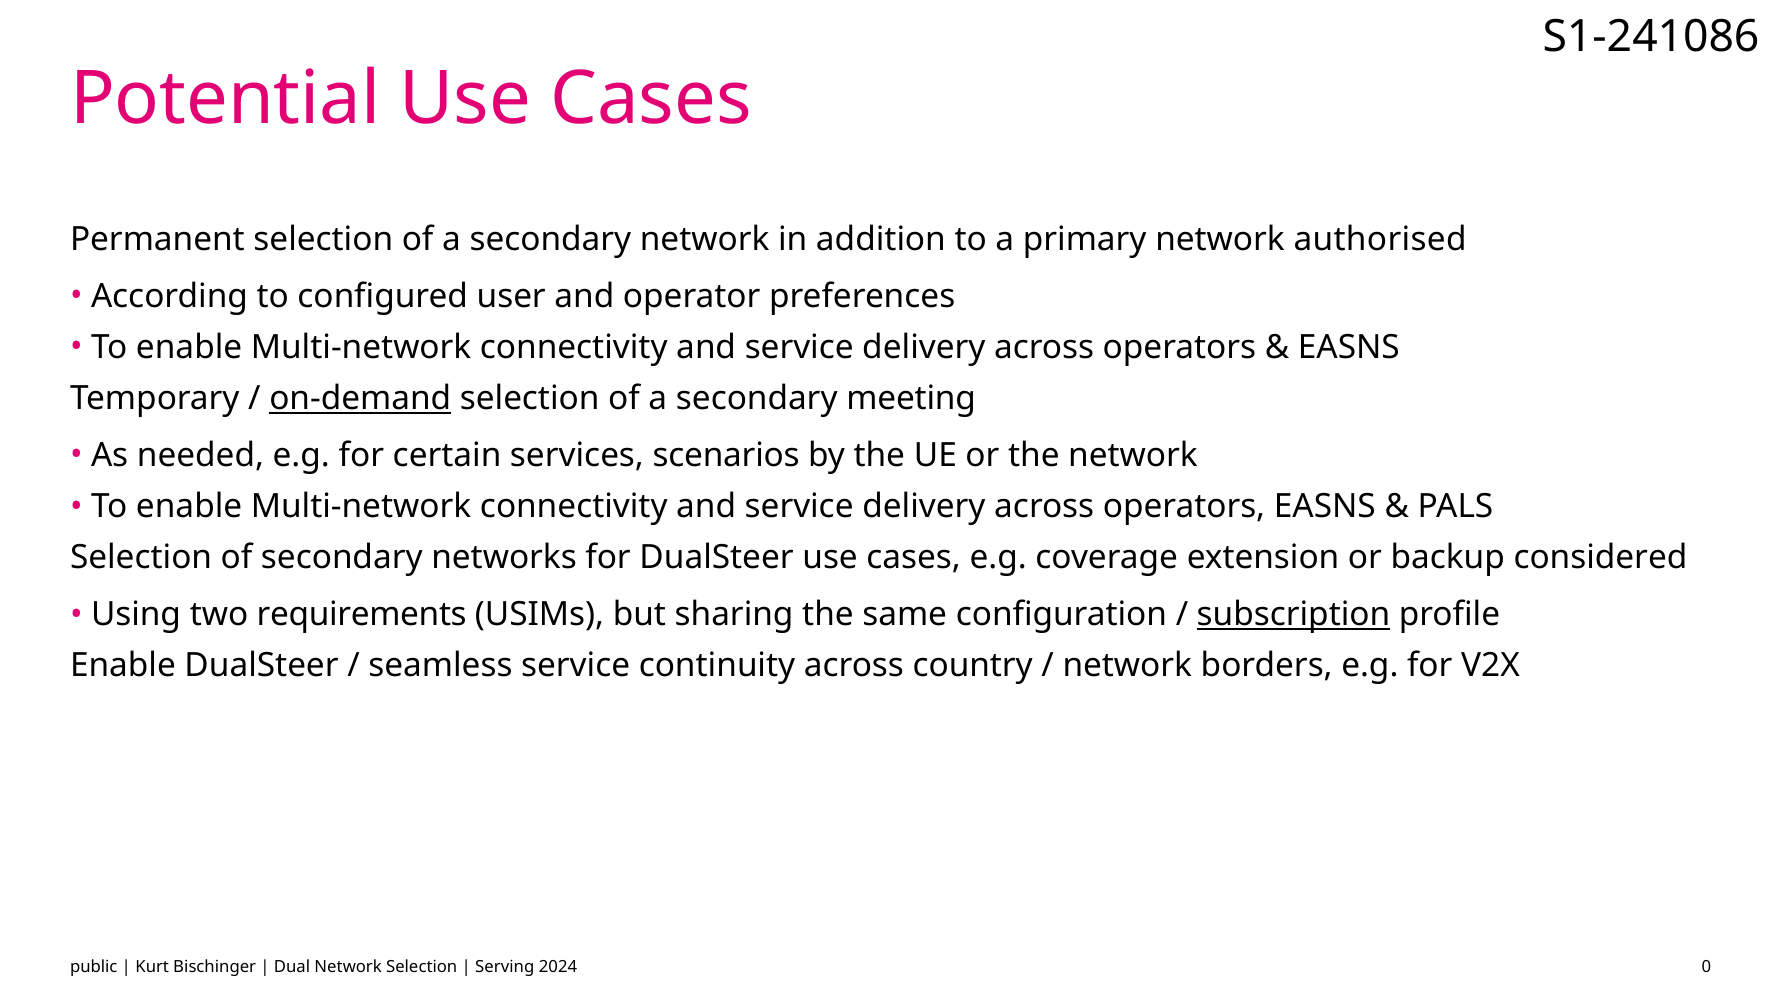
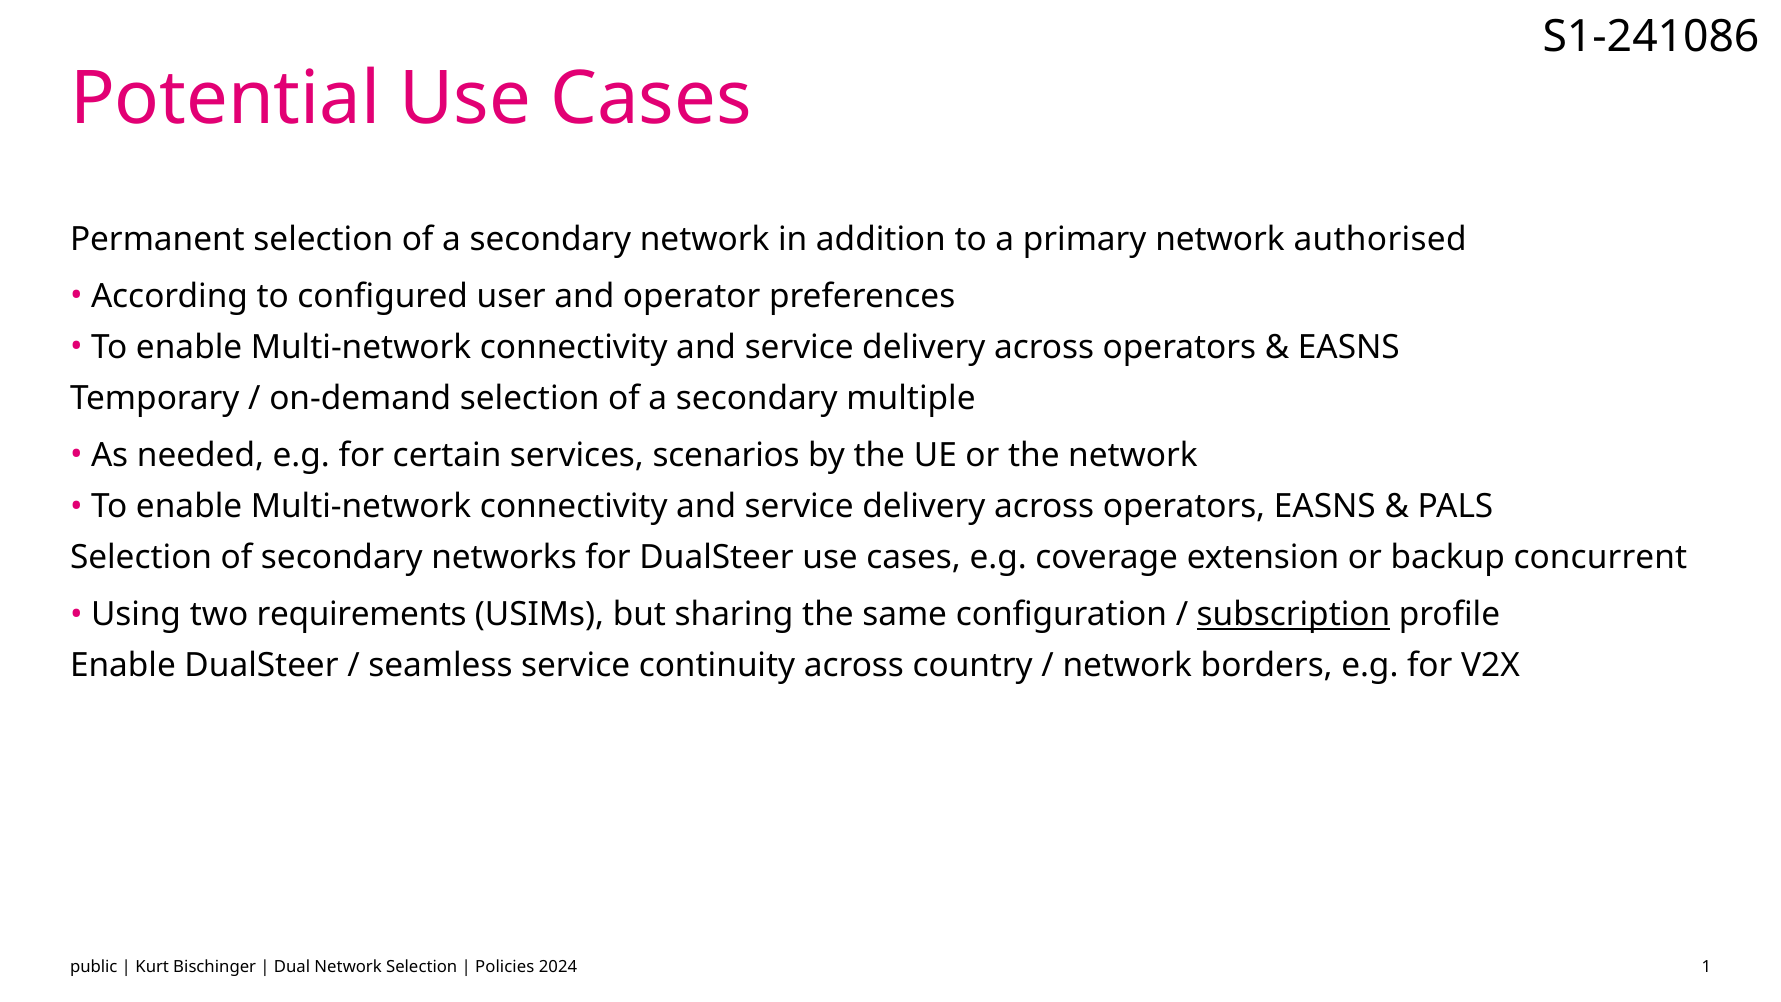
on-demand underline: present -> none (360, 399)
meeting: meeting -> multiple (911, 399)
considered: considered -> concurrent (1600, 558)
Serving: Serving -> Policies (505, 967)
0: 0 -> 1 (1706, 967)
